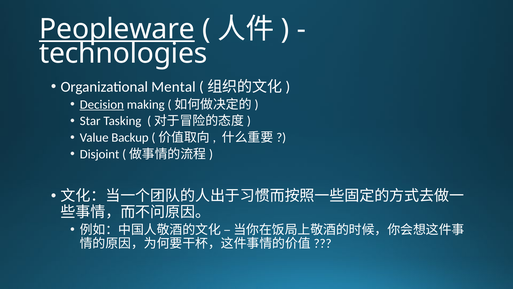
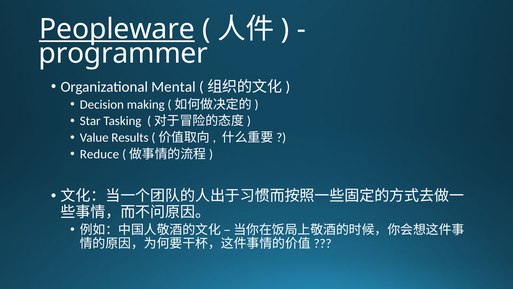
technologies: technologies -> programmer (123, 53)
Decision underline: present -> none (102, 104)
Backup: Backup -> Results (130, 137)
Disjoint: Disjoint -> Reduce (99, 154)
